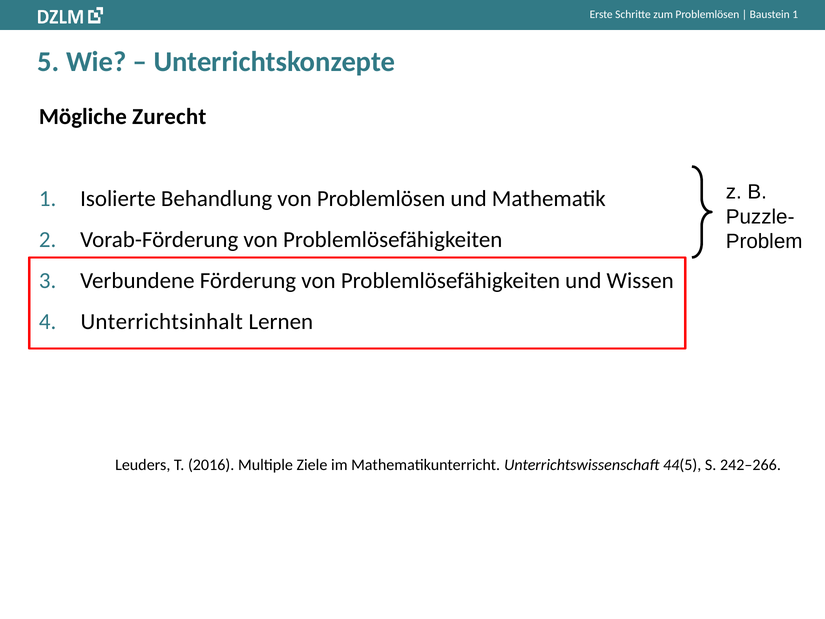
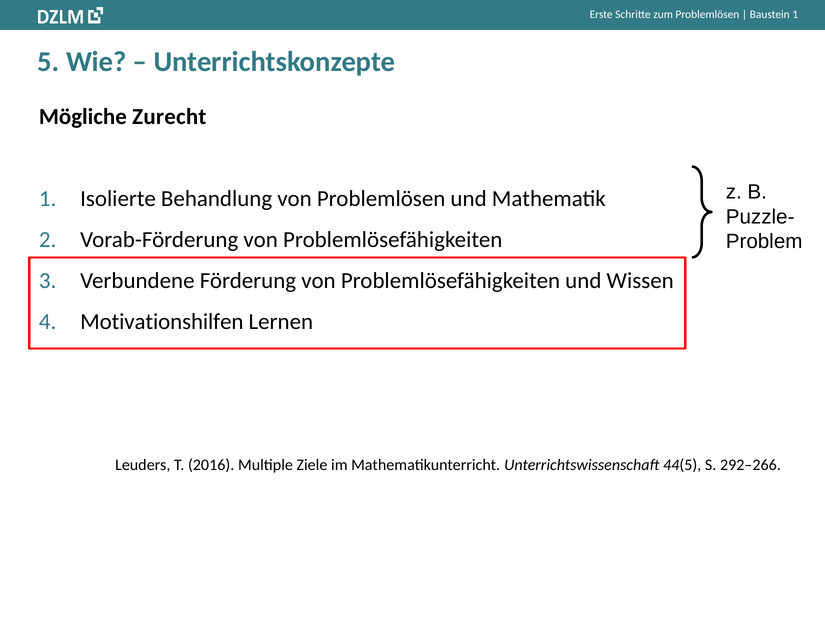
Unterrichtsinhalt: Unterrichtsinhalt -> Motivationshilfen (162, 322)
242–266: 242–266 -> 292–266 (750, 465)
